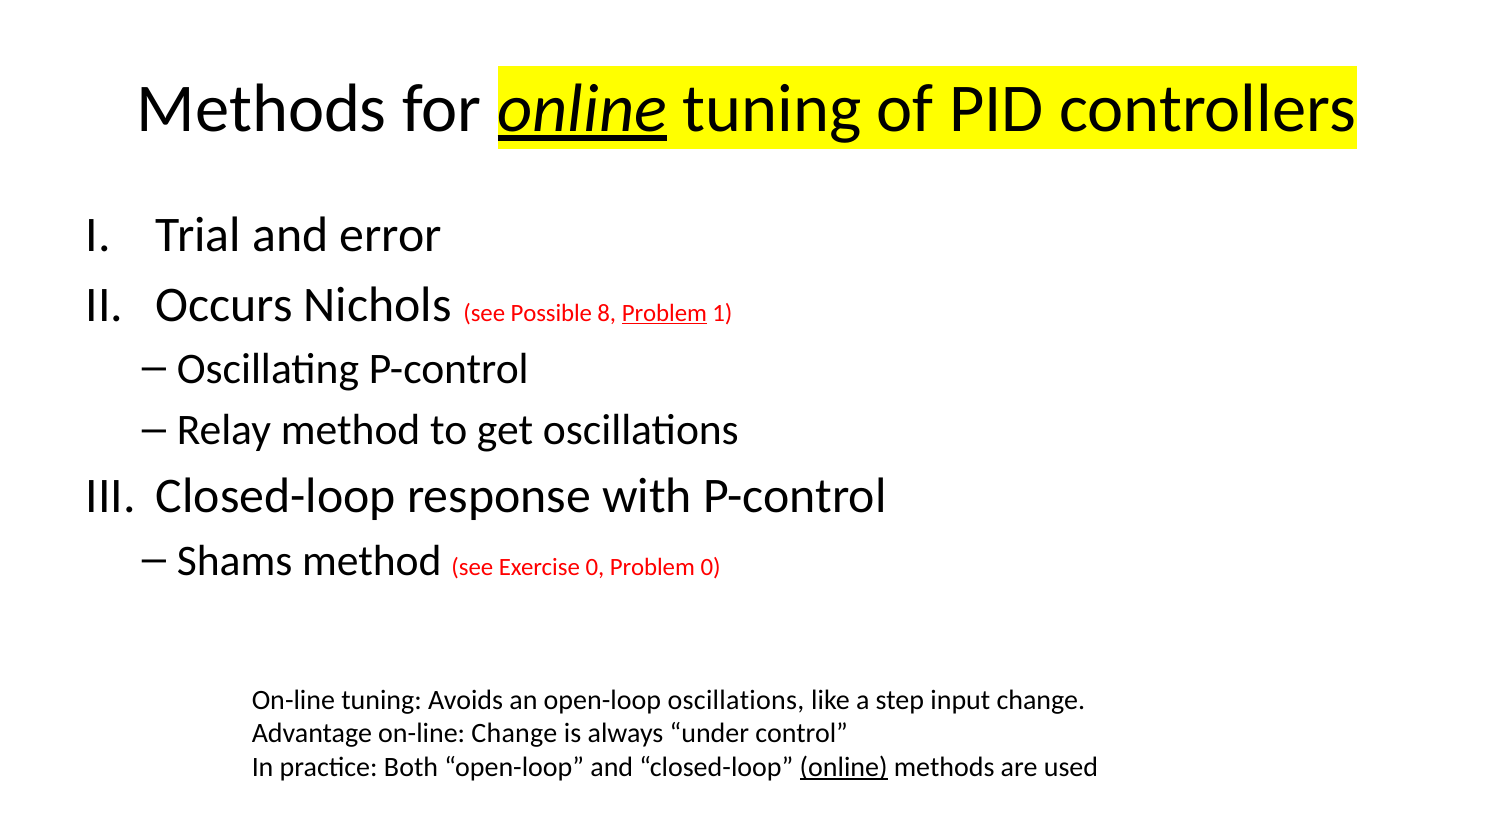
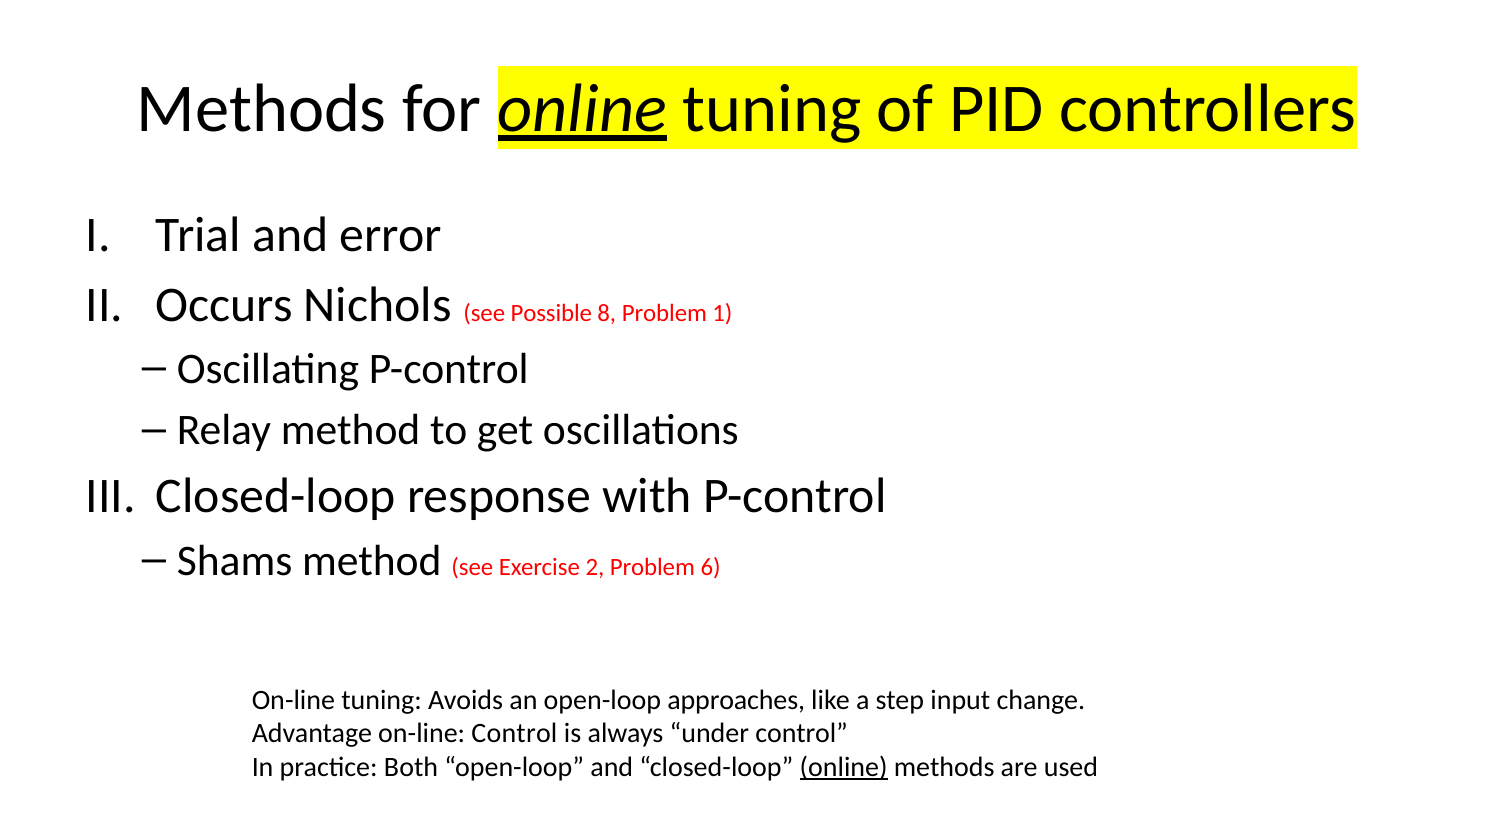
Problem underline: present -> none (664, 313)
Exercise 0: 0 -> 2 (595, 567)
Problem 0: 0 -> 6 (711, 567)
open-loop oscillations: oscillations -> approaches (736, 700)
on-line Change: Change -> Control (514, 734)
